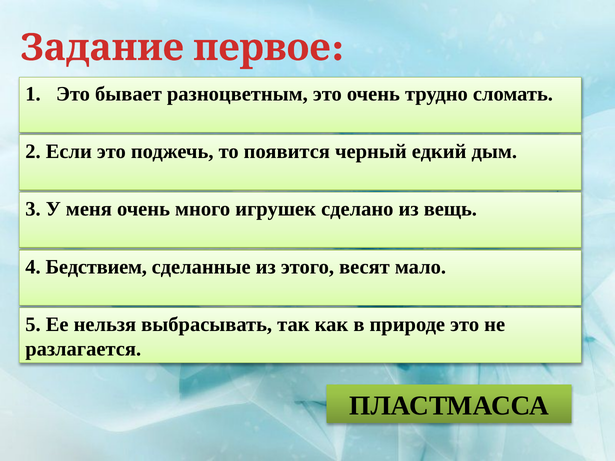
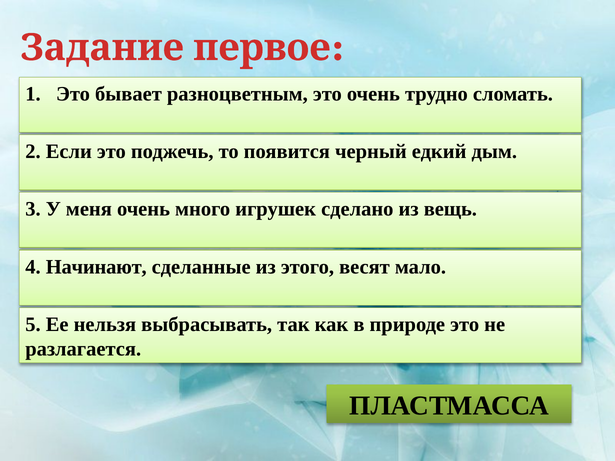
Бедствием: Бедствием -> Начинают (96, 267)
